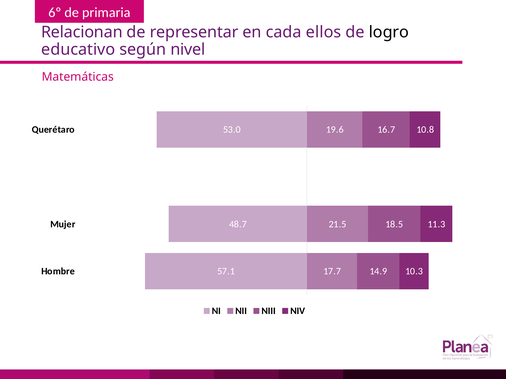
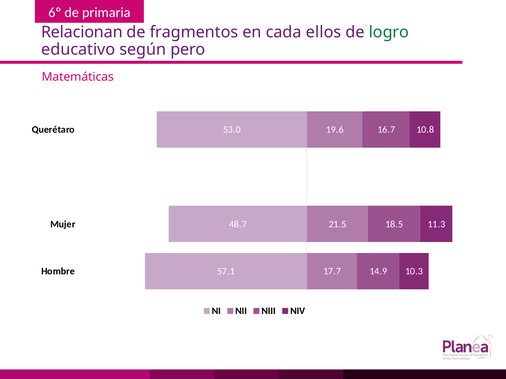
representar: representar -> fragmentos (194, 32)
logro colour: black -> green (389, 32)
nivel: nivel -> pero (188, 50)
